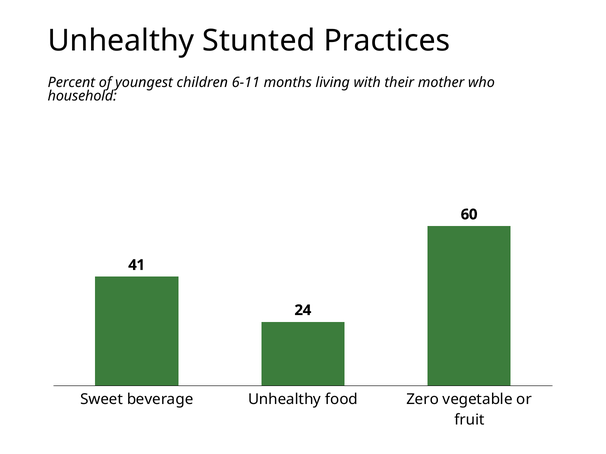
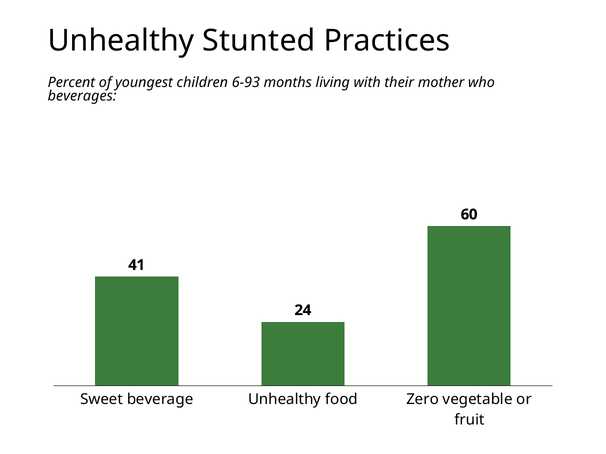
6-11: 6-11 -> 6-93 (246, 82)
household: household -> beverages (82, 96)
